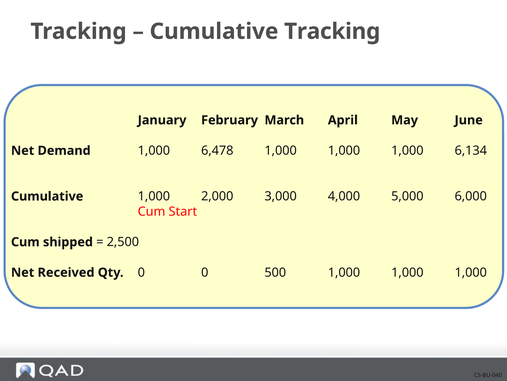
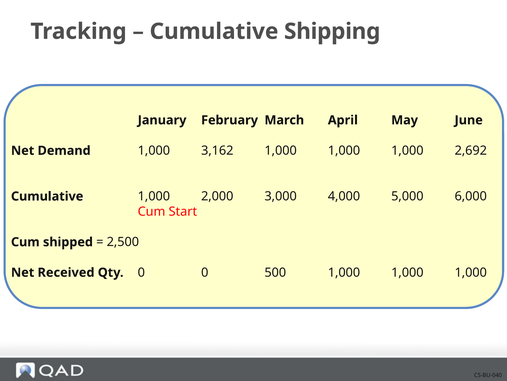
Cumulative Tracking: Tracking -> Shipping (332, 31)
6,478: 6,478 -> 3,162 (217, 150)
6,134: 6,134 -> 2,692 (471, 150)
